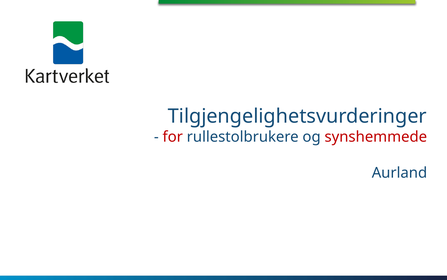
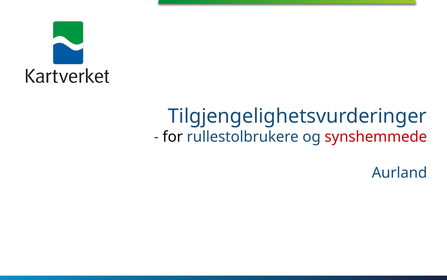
for colour: red -> black (173, 137)
